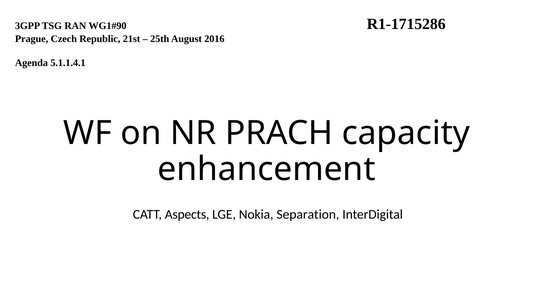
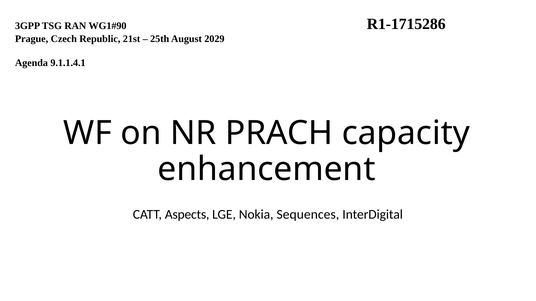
2016: 2016 -> 2029 (214, 39)
5.1.1.4.1: 5.1.1.4.1 -> 9.1.1.4.1 (68, 63)
Separation: Separation -> Sequences (308, 215)
